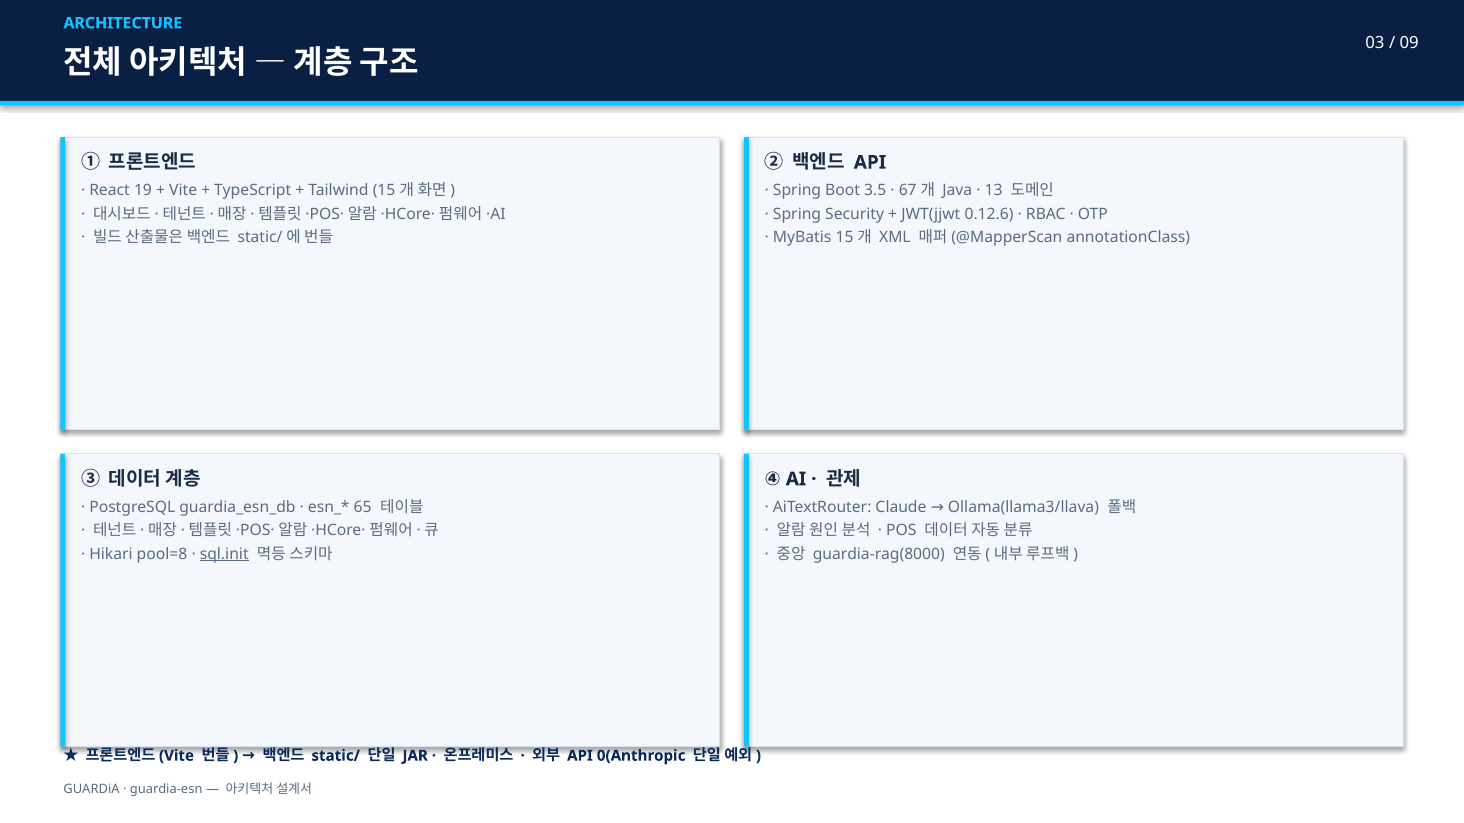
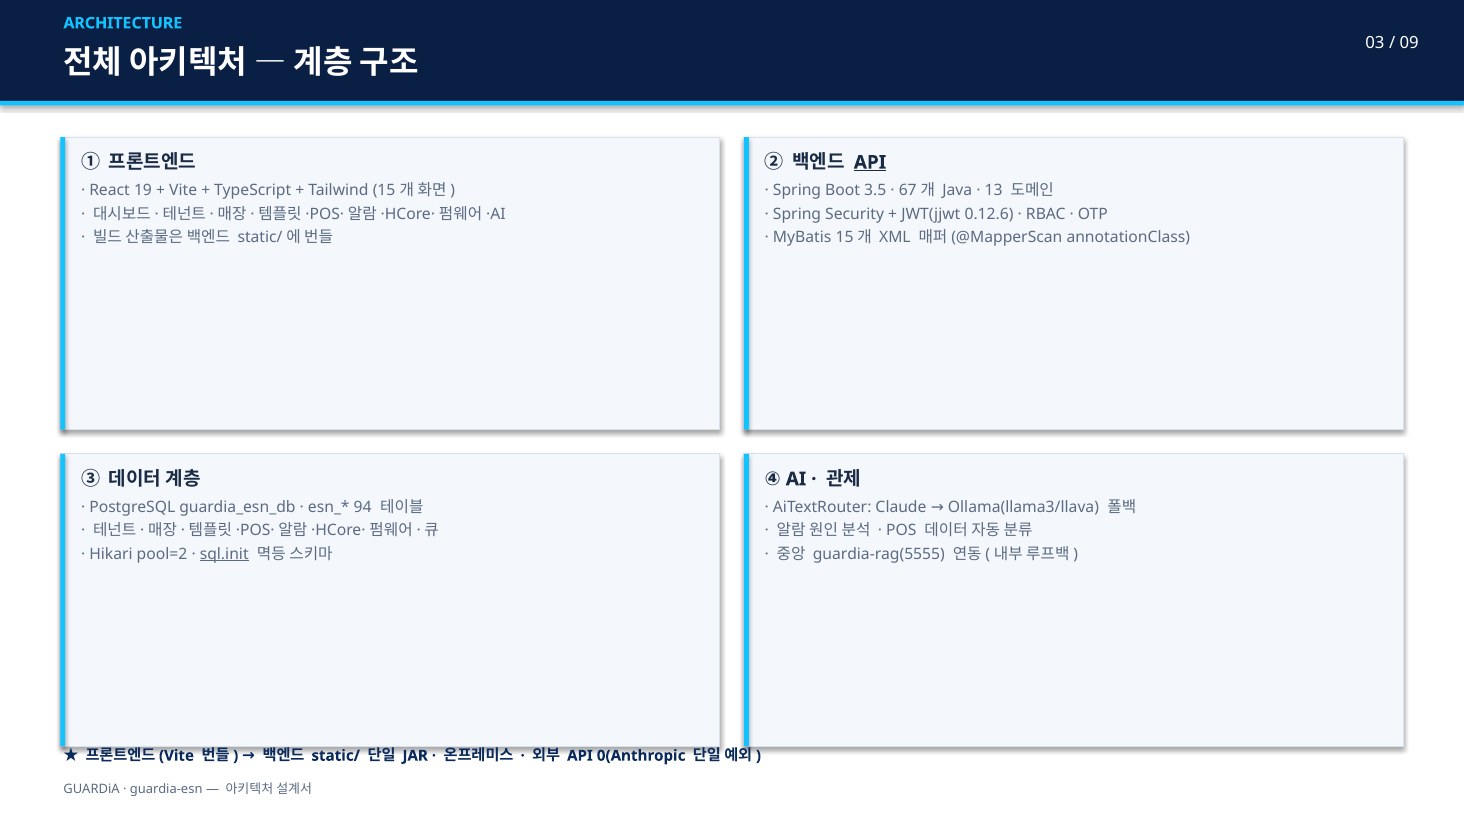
API underline: none -> present (870, 163)
65: 65 -> 94 (363, 508)
pool=8: pool=8 -> pool=2 (162, 554)
guardia-rag(8000: guardia-rag(8000 -> guardia-rag(5555 (879, 554)
